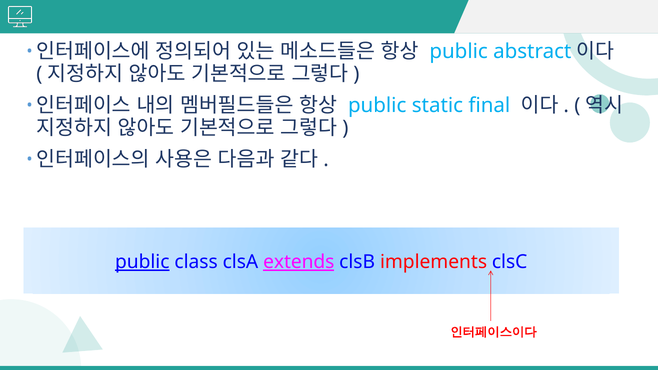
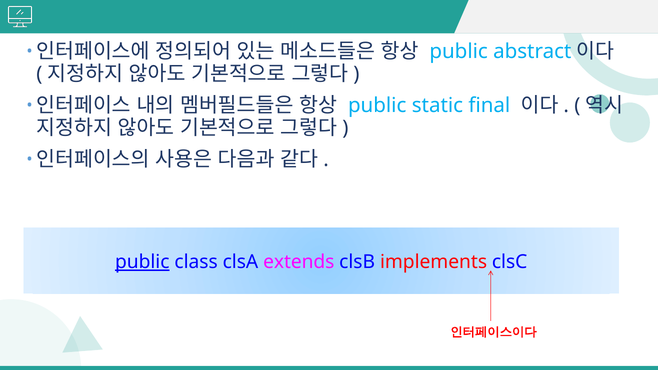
extends underline: present -> none (299, 262)
